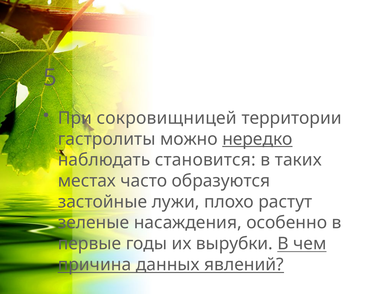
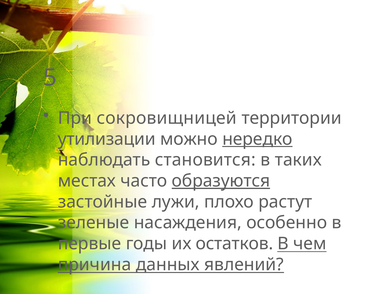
гастролиты: гастролиты -> утилизации (107, 139)
образуются underline: none -> present (221, 181)
вырубки: вырубки -> остатков (234, 244)
